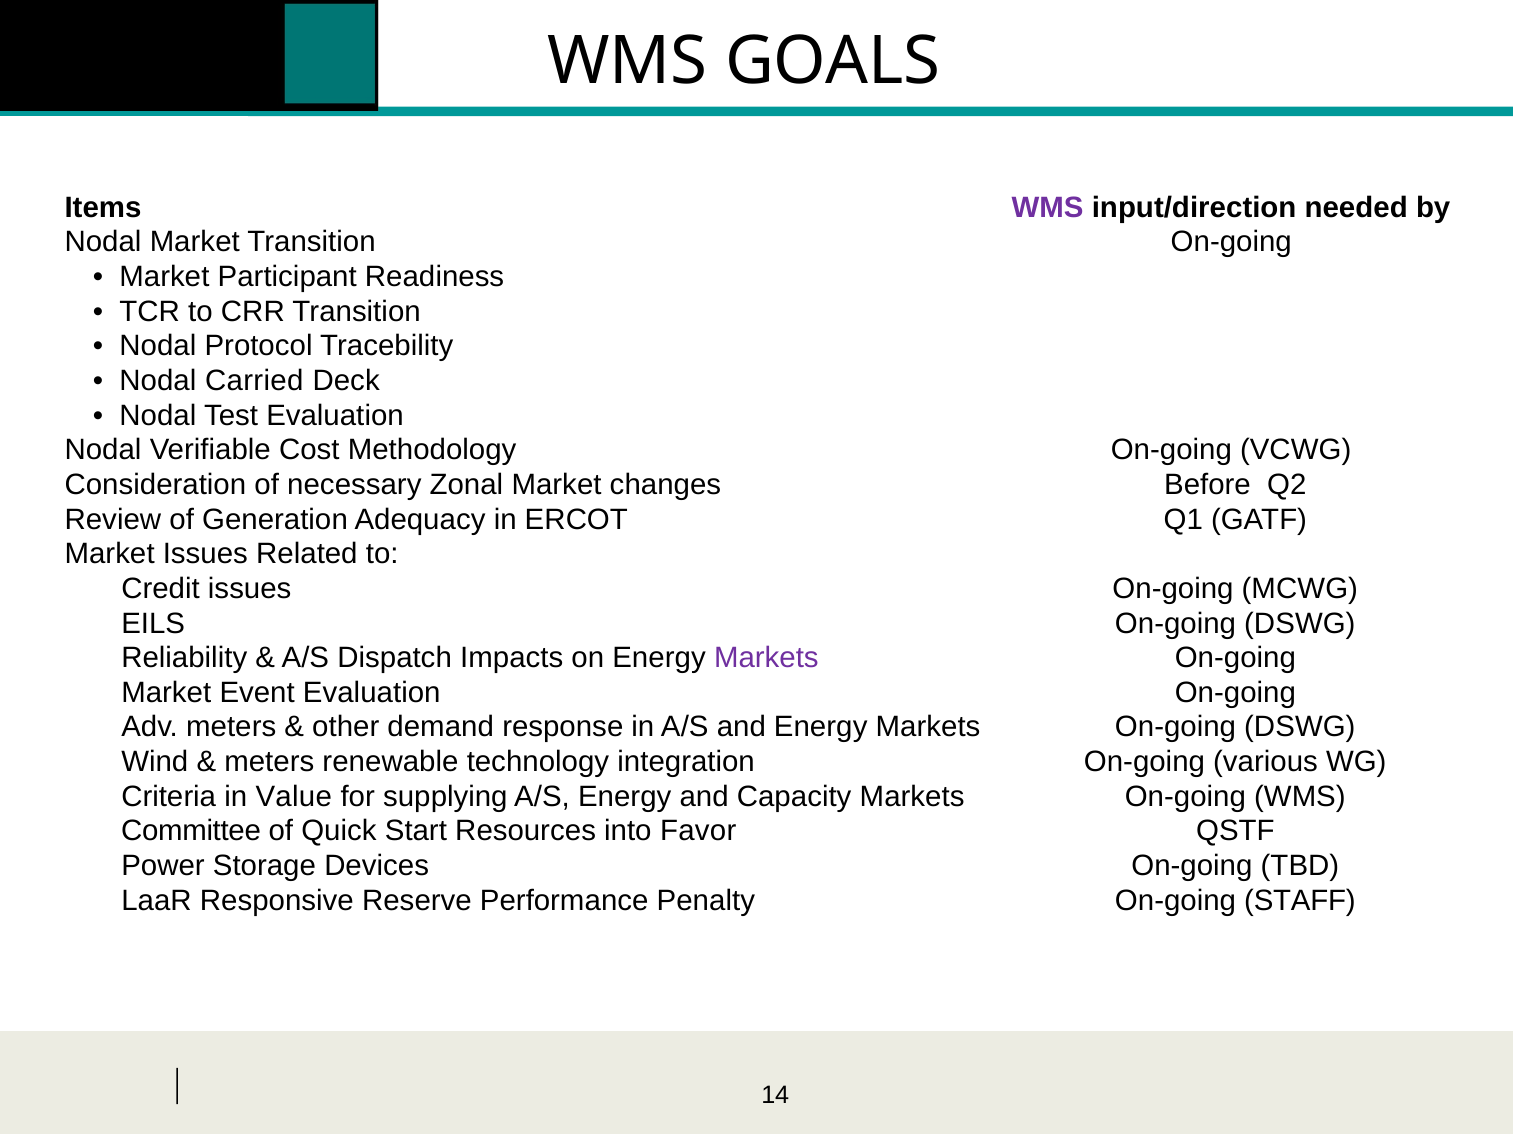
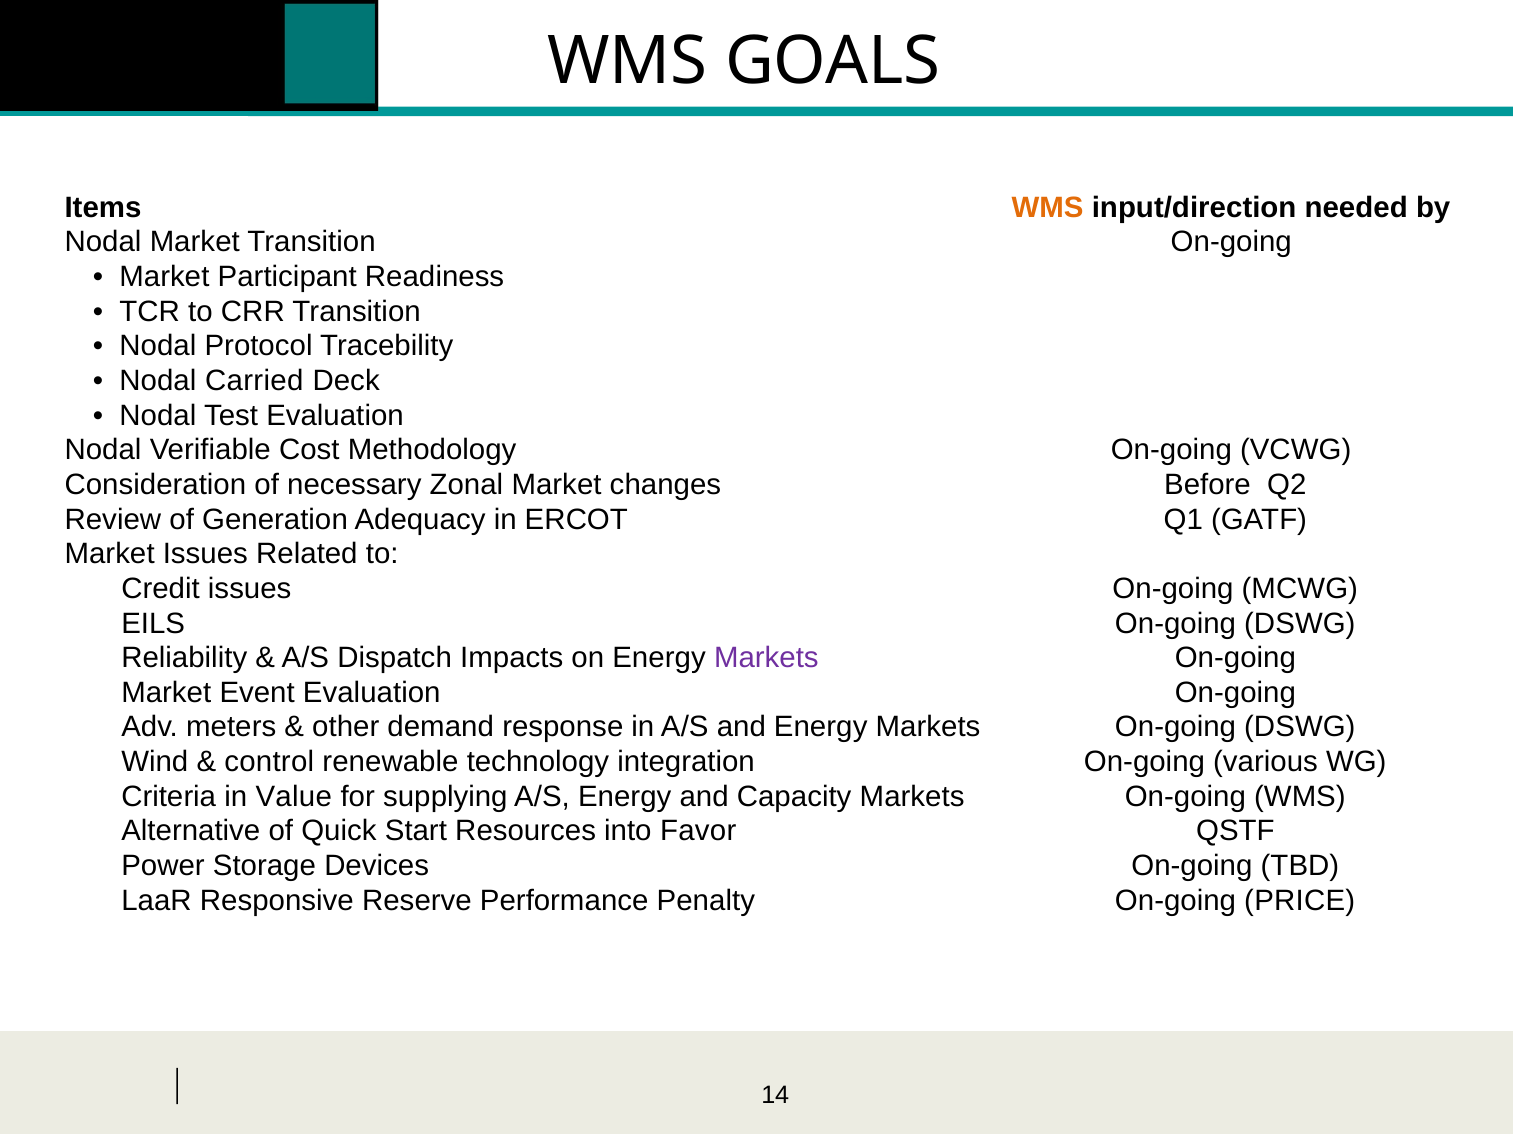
WMS colour: purple -> orange (1048, 208)
meters: meters -> control (269, 762)
Committee: Committee -> Alternative (191, 832)
STAFF: STAFF -> PRICE (1300, 901)
